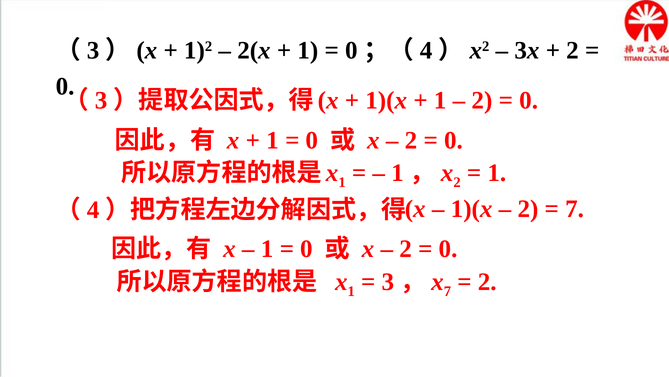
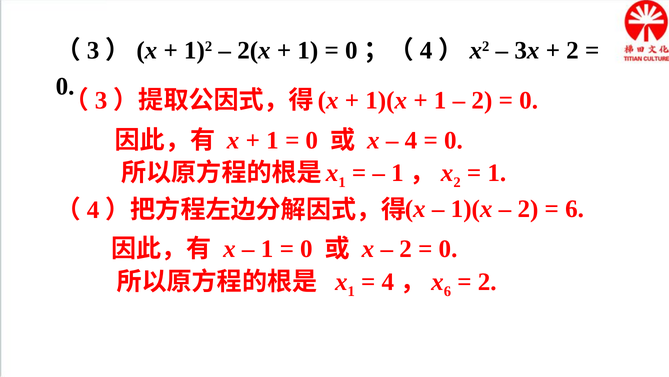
2: 2 -> 4 (411, 140)
7: 7 -> 6 (575, 209)
3: 3 -> 4 (388, 281)
x 7: 7 -> 6 (447, 291)
